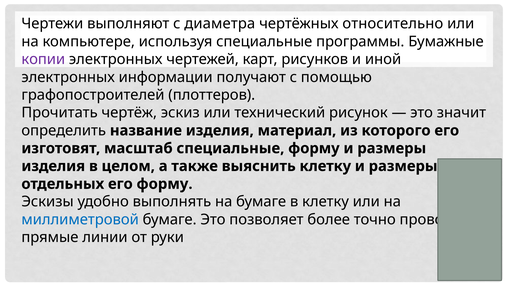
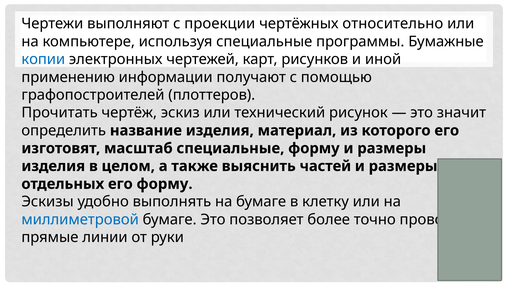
диаметра: диаметра -> проекции (220, 24)
копии colour: purple -> blue (43, 59)
электронных: электронных -> применению (68, 77)
выяснить клетку: клетку -> частей (325, 166)
